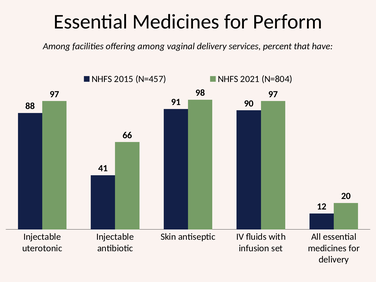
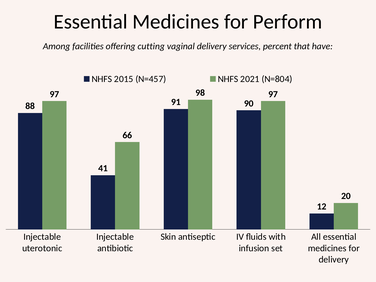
offering among: among -> cutting (151, 46)
